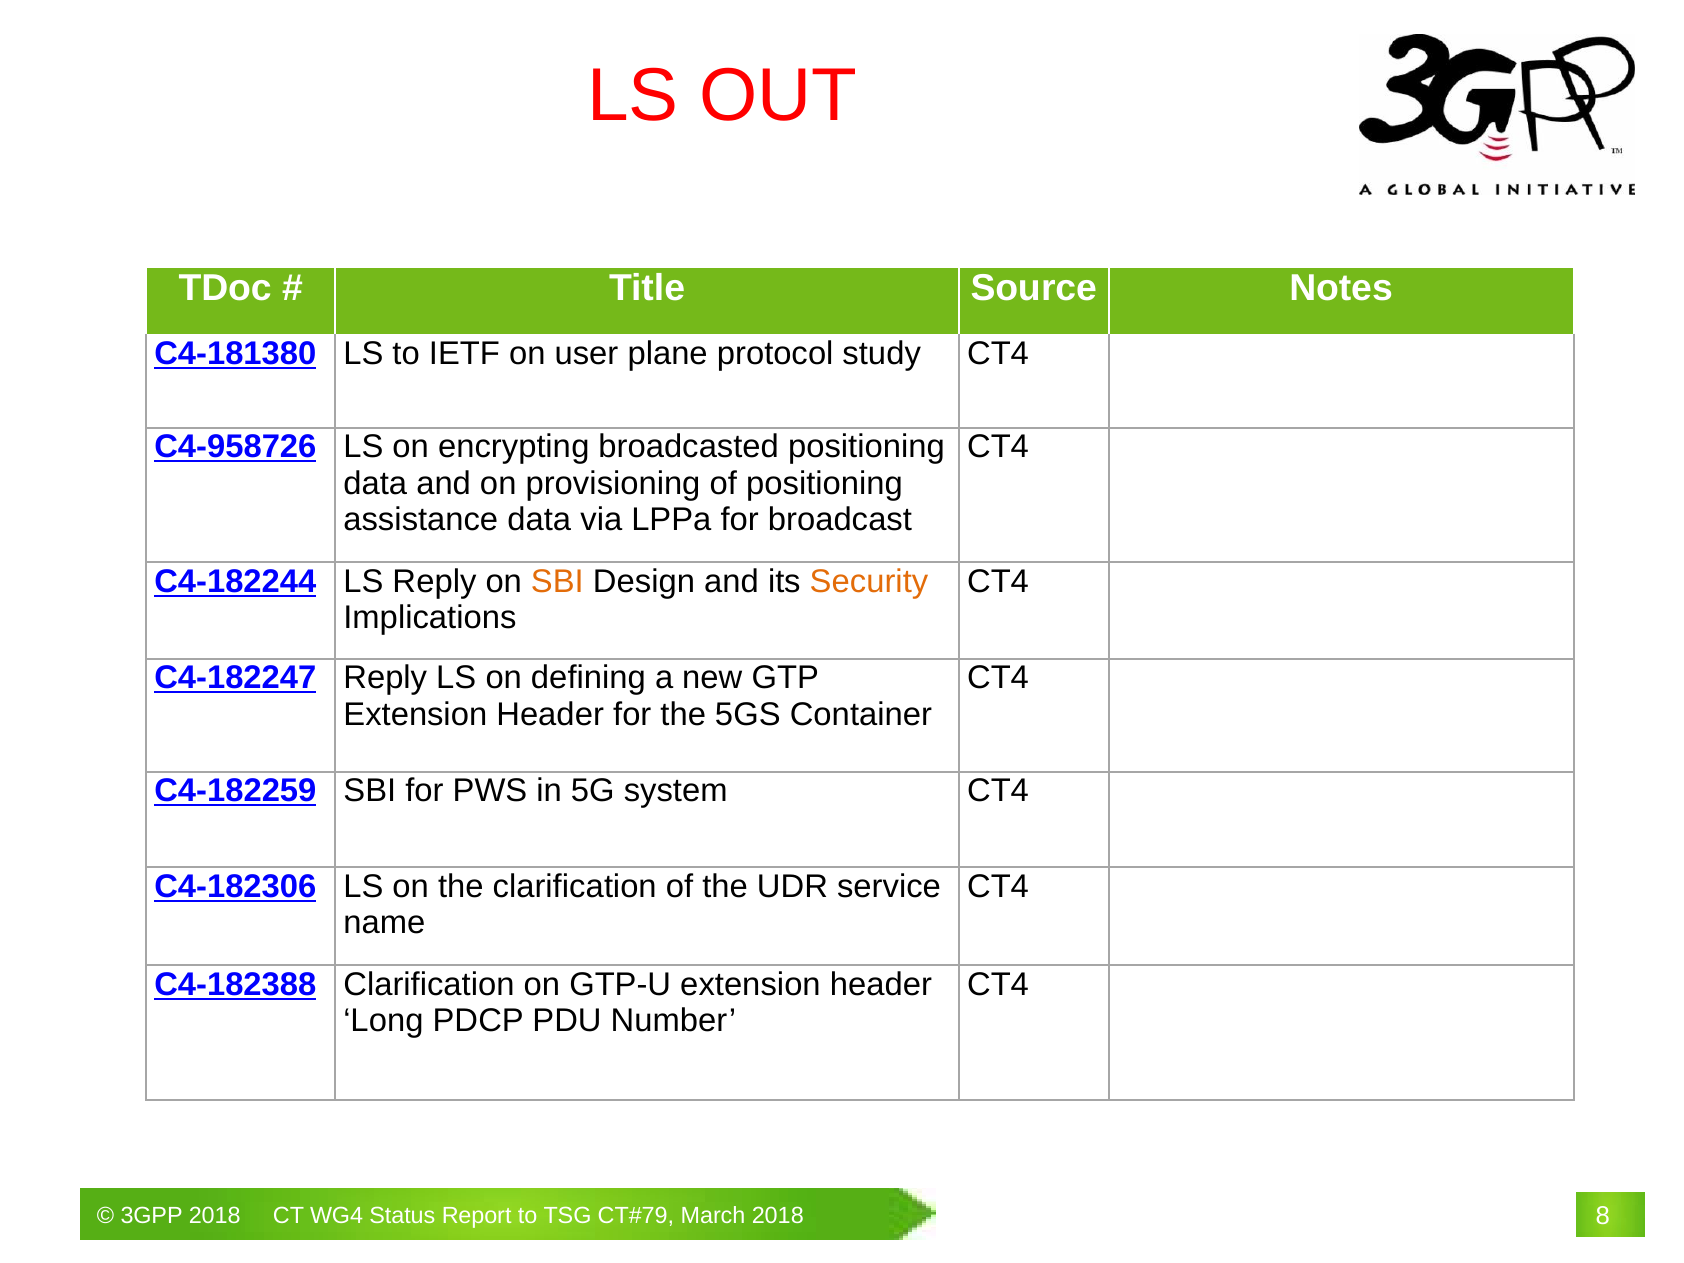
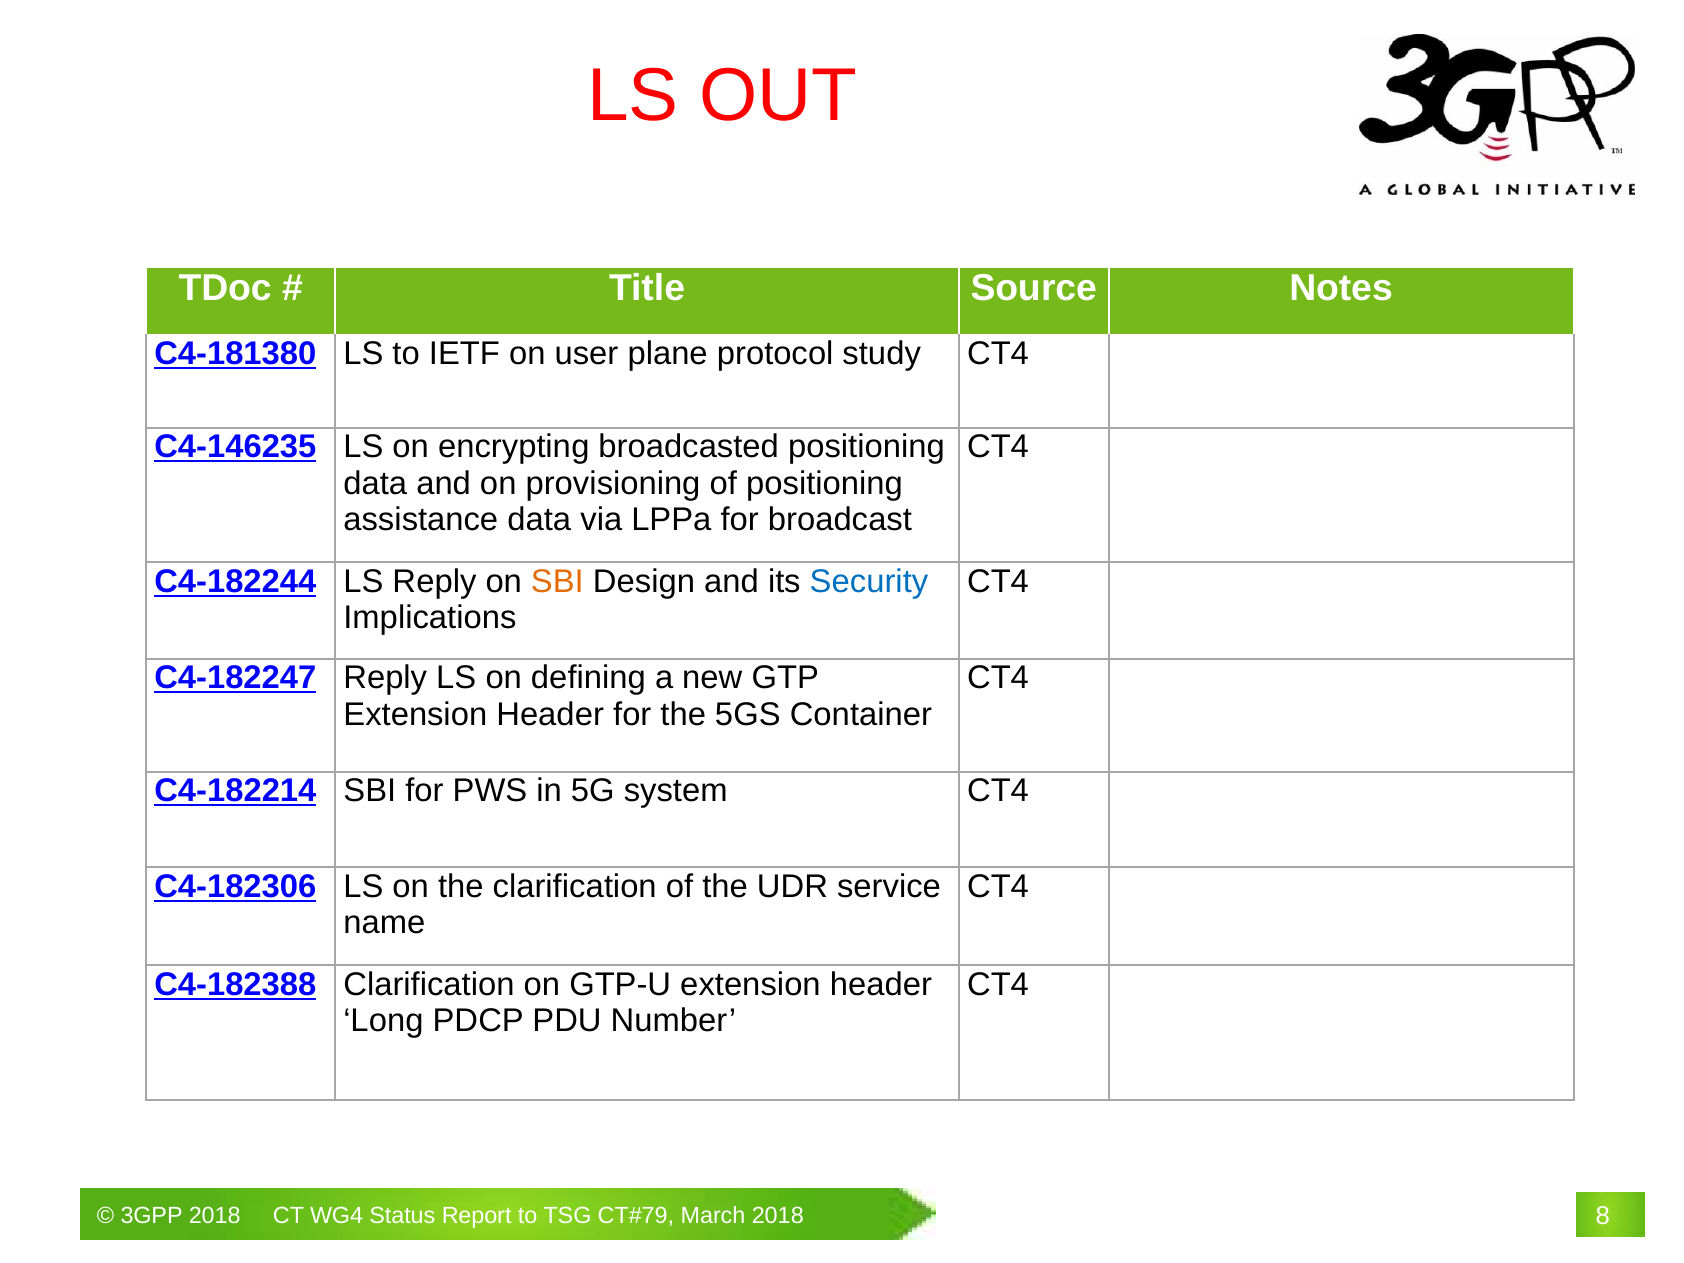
C4-958726: C4-958726 -> C4-146235 (235, 447)
Security colour: orange -> blue (869, 581)
C4-182259: C4-182259 -> C4-182214 (235, 791)
